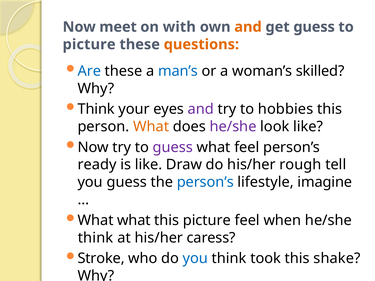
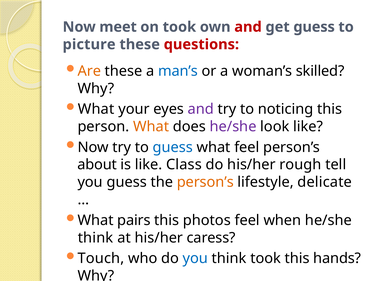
on with: with -> took (179, 27)
and colour: orange -> red (248, 27)
questions colour: orange -> red (201, 44)
Are colour: blue -> orange (89, 71)
Think: Think -> What (96, 109)
hobbies: hobbies -> noticing (286, 109)
guess colour: purple -> blue (173, 147)
ready: ready -> about (97, 165)
Draw: Draw -> Class (184, 165)
person’s colour: blue -> orange (205, 182)
imagine: imagine -> delicate (325, 182)
What what: what -> pairs (134, 220)
this picture: picture -> photos (207, 220)
Stroke: Stroke -> Touch (101, 259)
shake: shake -> hands (337, 259)
